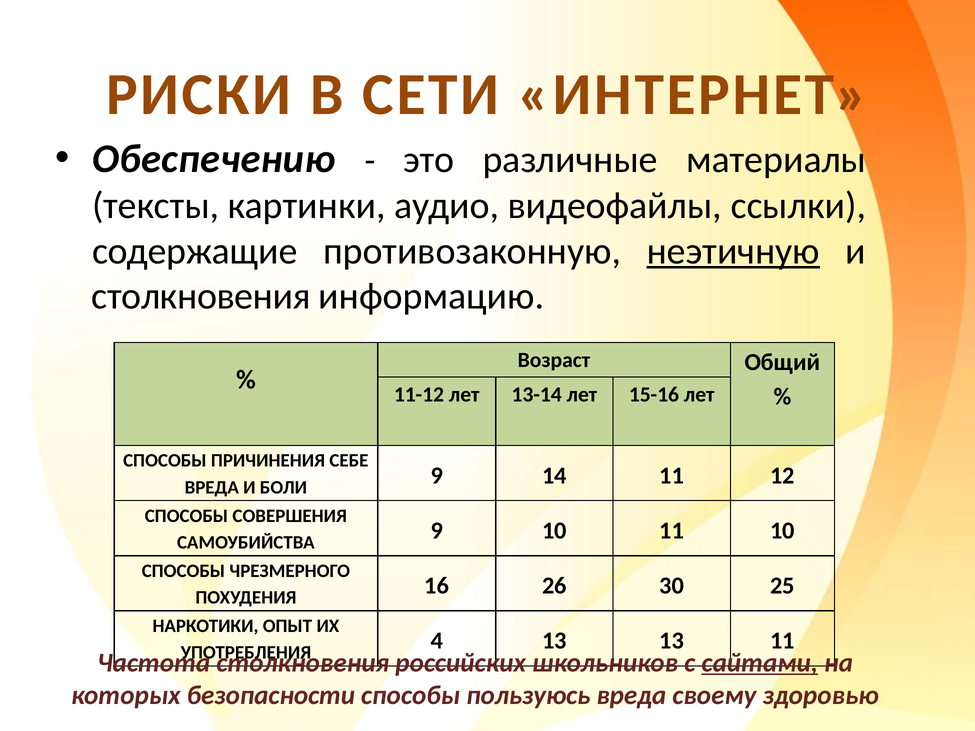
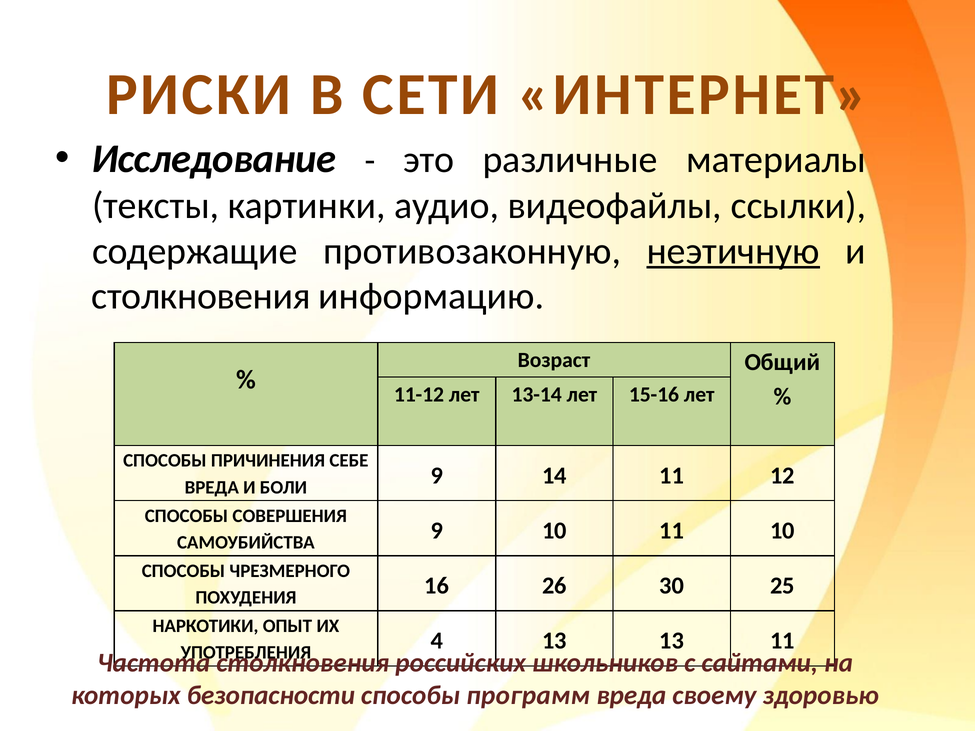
Обеспечению: Обеспечению -> Исследование (214, 159)
сайтами underline: present -> none (760, 663)
пользуюсь: пользуюсь -> программ (528, 695)
